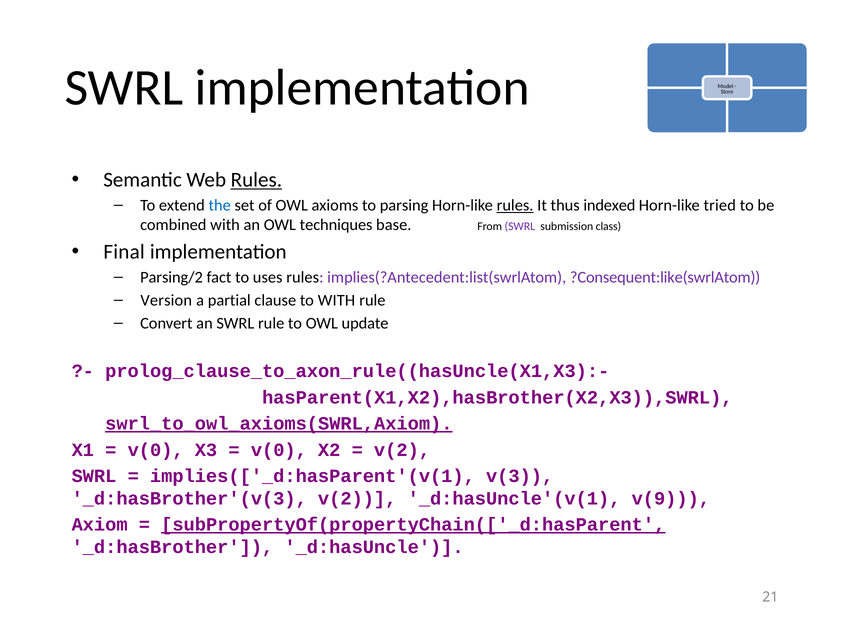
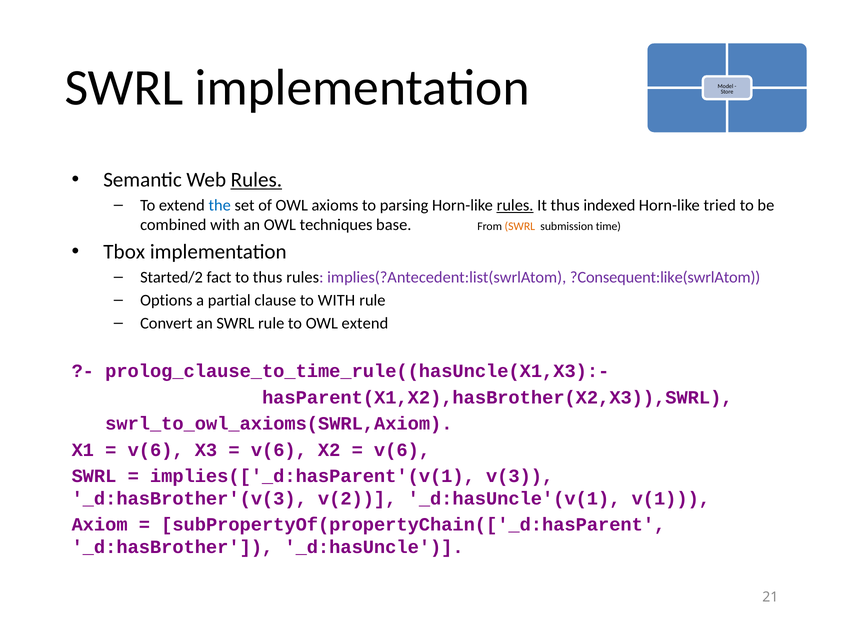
SWRL colour: purple -> orange (520, 227)
class: class -> time (608, 227)
Final: Final -> Tbox (124, 252)
Parsing/2: Parsing/2 -> Started/2 (172, 277)
to uses: uses -> thus (268, 277)
Version: Version -> Options (166, 300)
OWL update: update -> extend (365, 323)
prolog_clause_to_axon_rule((hasUncle(X1,X3):-: prolog_clause_to_axon_rule((hasUncle(X1,X3):- -> prolog_clause_to_time_rule((hasUncle(X1,X3):- (357, 371)
swrl_to_owl_axioms(SWRL,Axiom underline: present -> none (279, 424)
v(0: v(0 -> v(6 (156, 450)
v(0: v(0 -> v(6 (279, 450)
v(2: v(2 -> v(6 (402, 450)
v(9: v(9 -> v(1 (671, 499)
subPropertyOf(propertyChain(['_d:hasParent underline: present -> none (413, 525)
